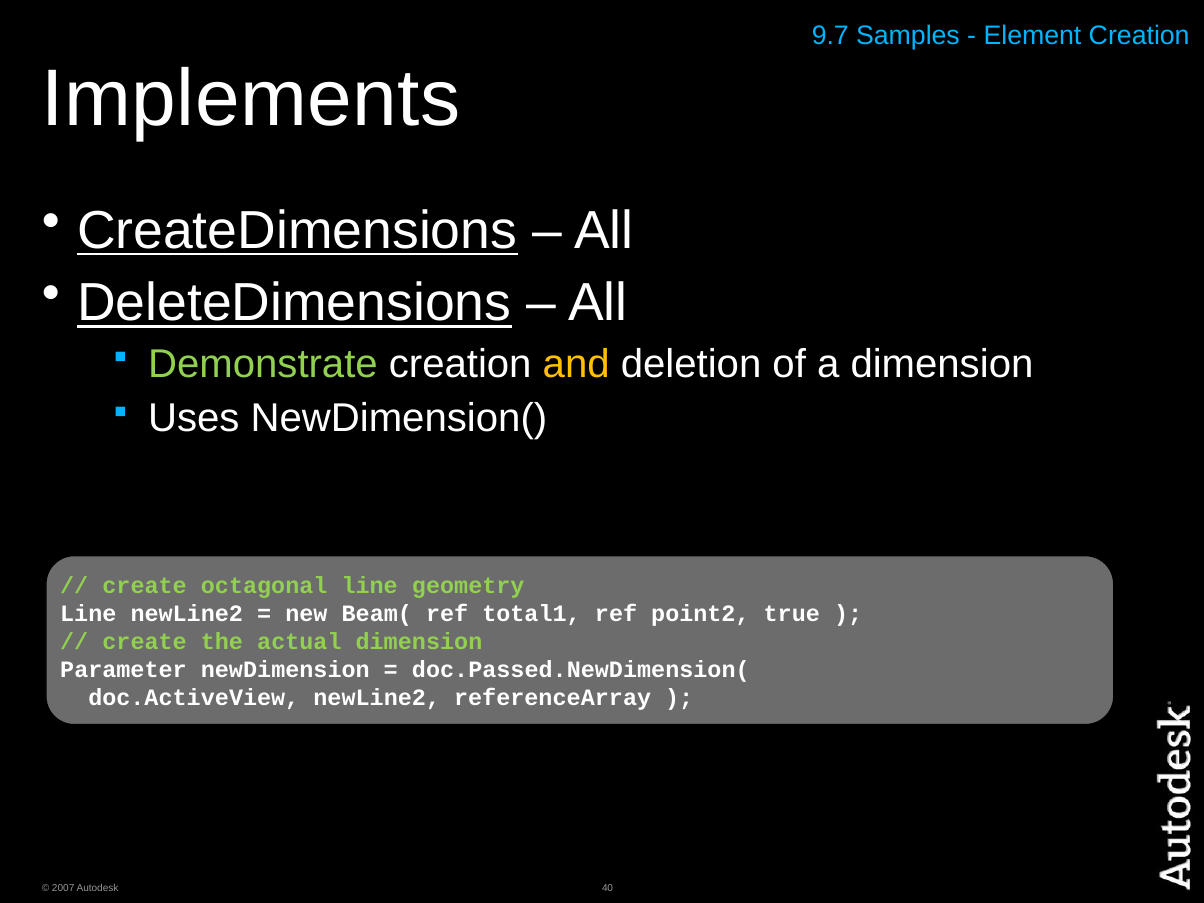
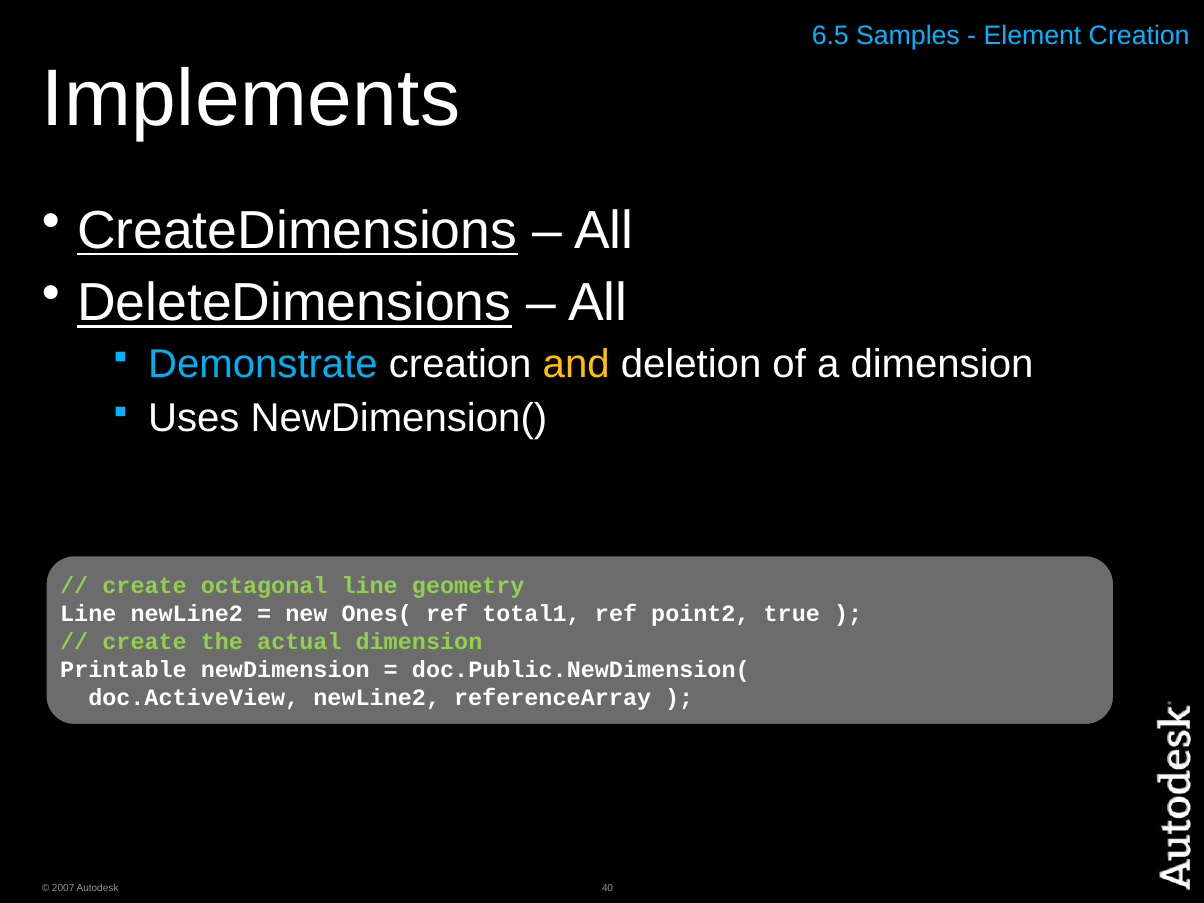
9.7: 9.7 -> 6.5 (830, 36)
Demonstrate colour: light green -> light blue (263, 364)
Beam(: Beam( -> Ones( (377, 614)
Parameter: Parameter -> Printable (123, 670)
doc.Passed.NewDimension(: doc.Passed.NewDimension( -> doc.Public.NewDimension( (581, 670)
